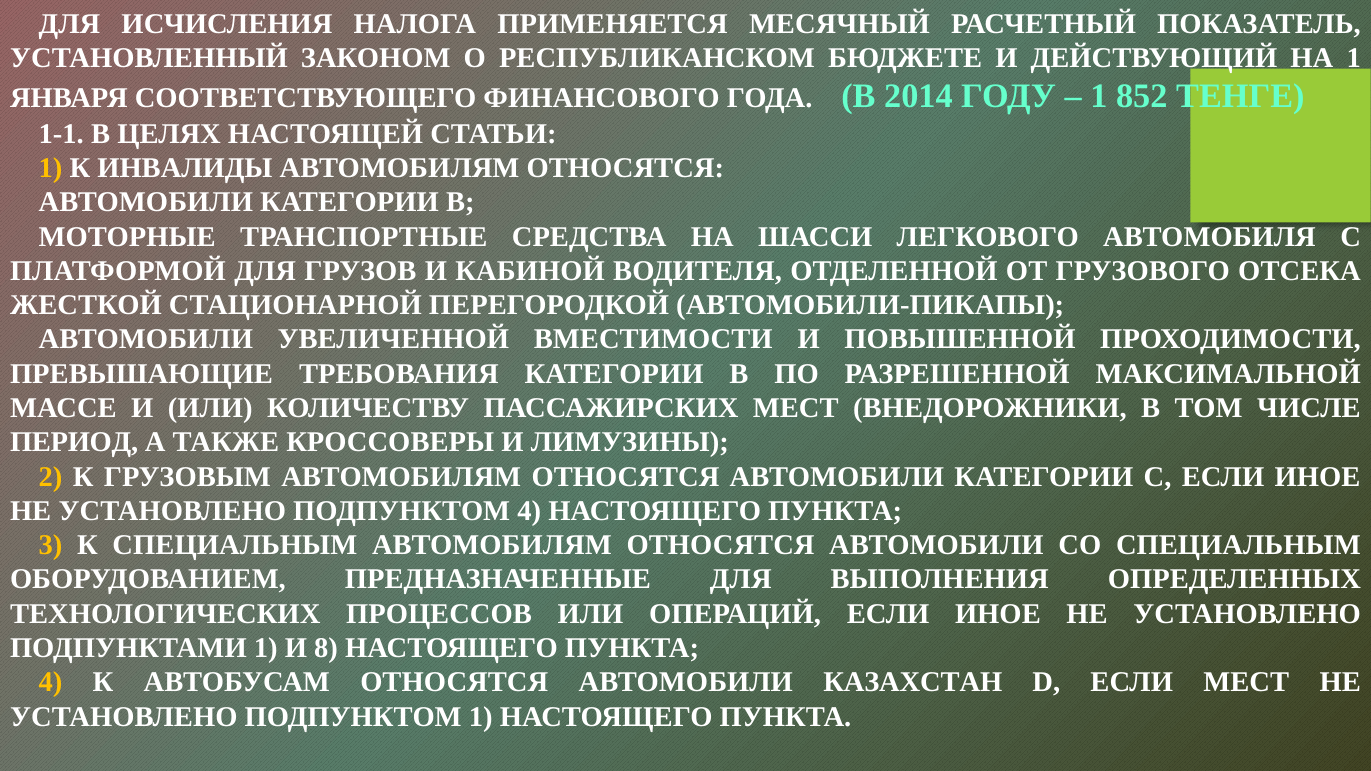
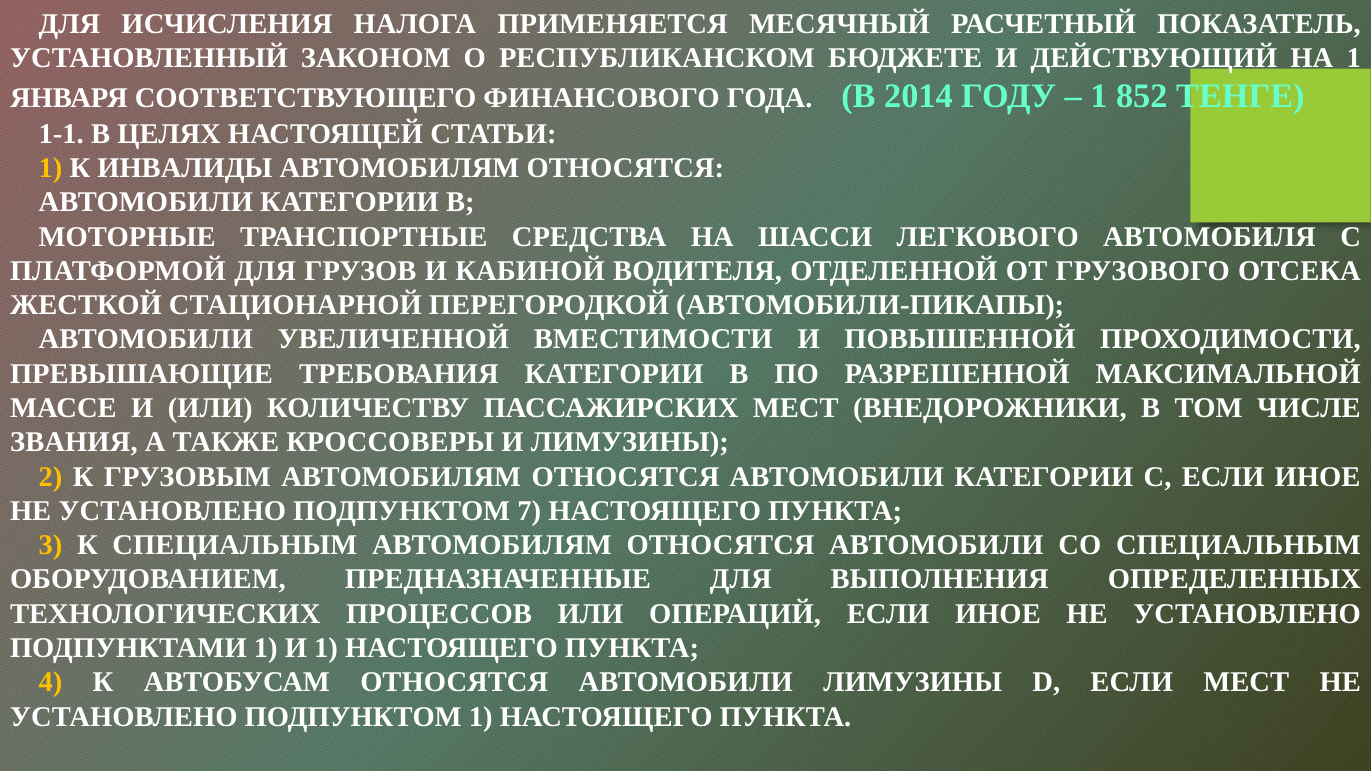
ПЕРИОД: ПЕРИОД -> ЗВАНИЯ (74, 442)
ПОДПУНКТОМ 4: 4 -> 7 (529, 511)
И 8: 8 -> 1 (326, 648)
АВТОМОБИЛИ КАЗАХСТАН: КАЗАХСТАН -> ЛИМУЗИНЫ (913, 682)
